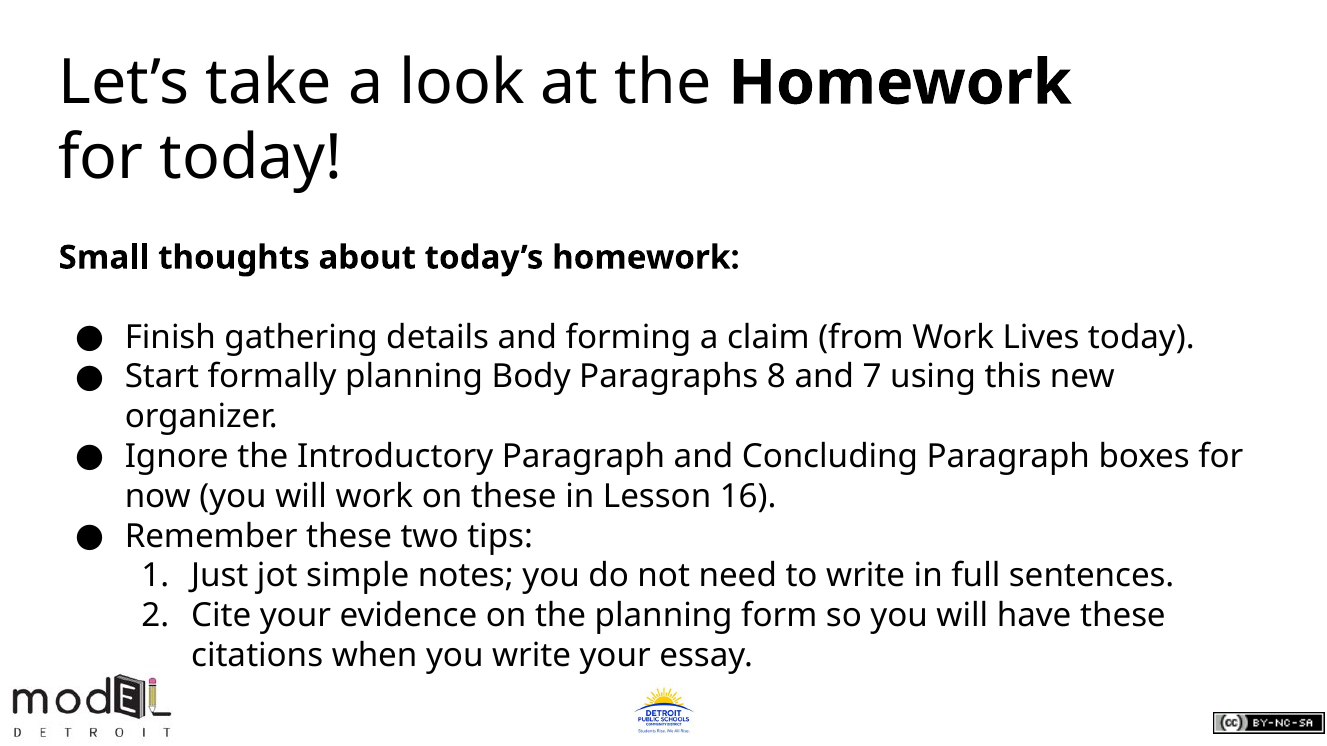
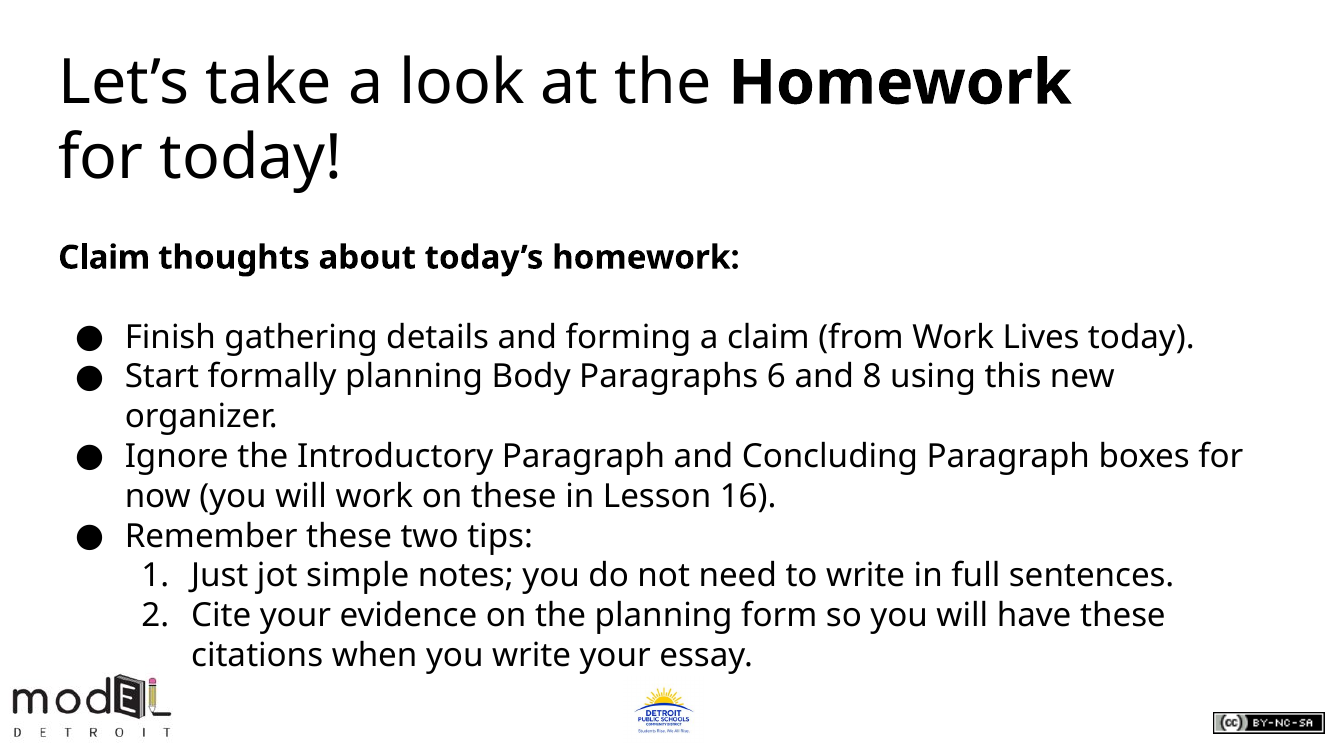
Small: Small -> Claim (104, 258)
8: 8 -> 6 (776, 377)
7: 7 -> 8 (872, 377)
